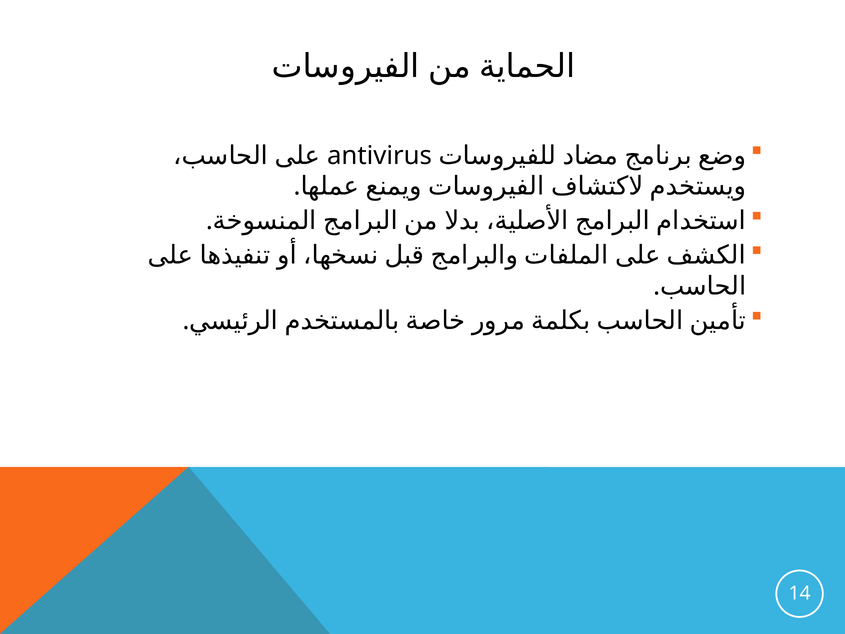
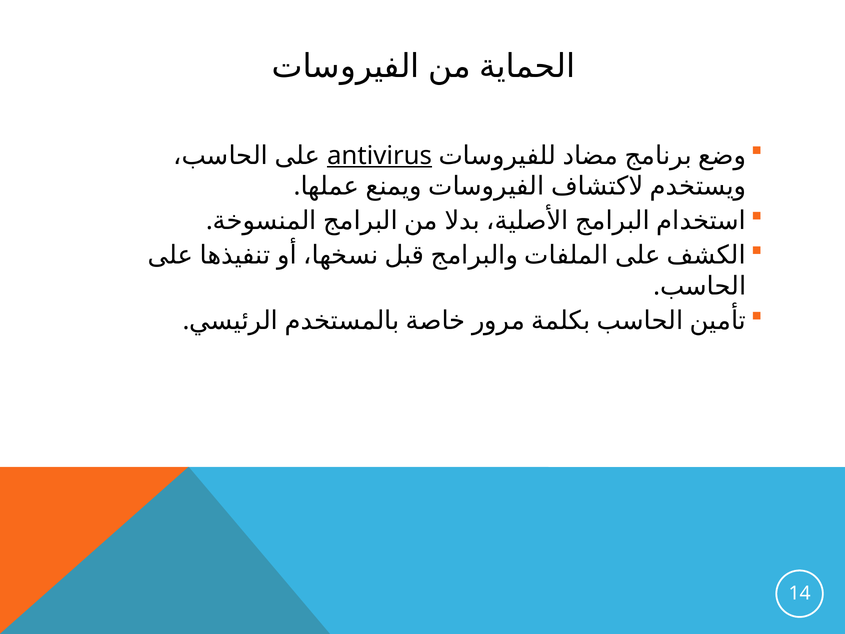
antivirus underline: none -> present (379, 155)
